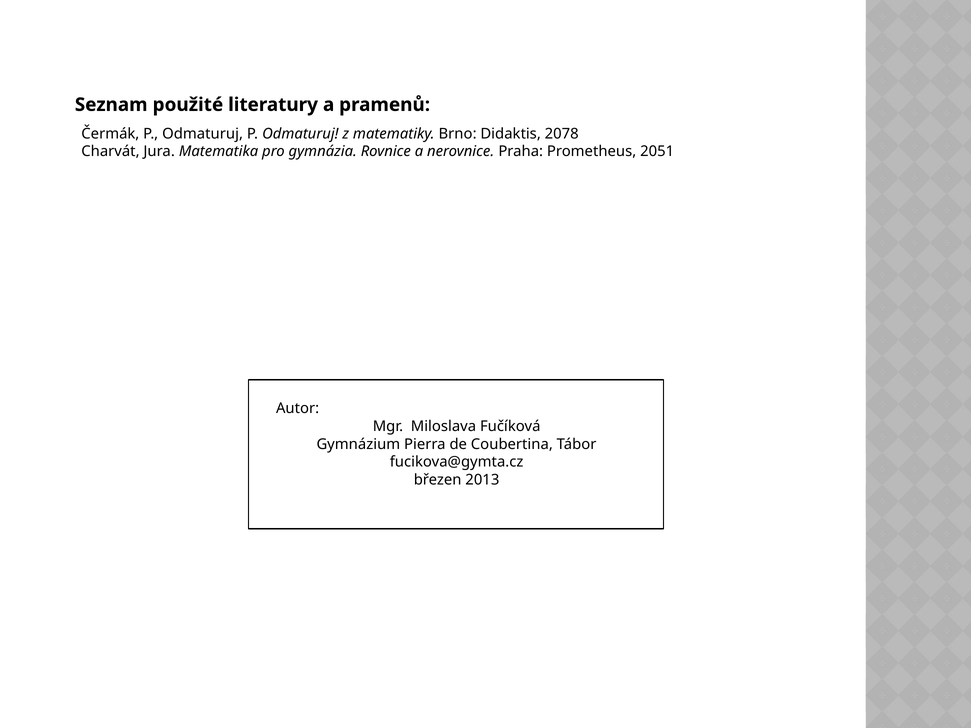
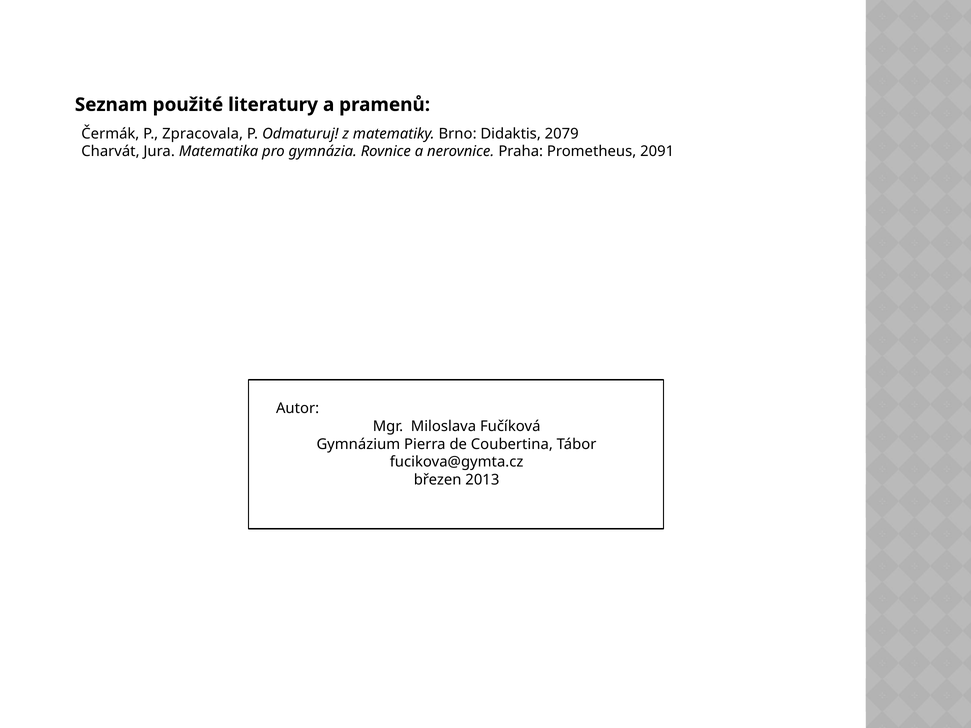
Čermák P Odmaturuj: Odmaturuj -> Zpracovala (203, 134)
2078: 2078 -> 2079 (562, 134)
2051: 2051 -> 2091 (657, 151)
